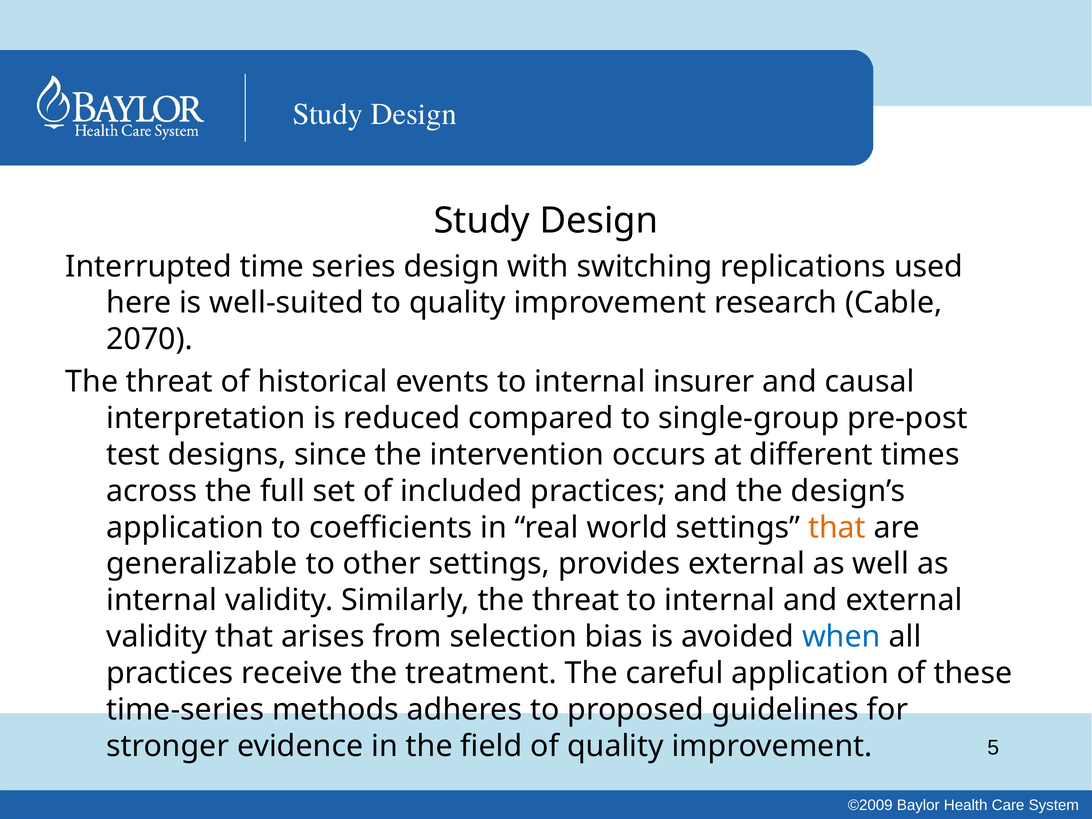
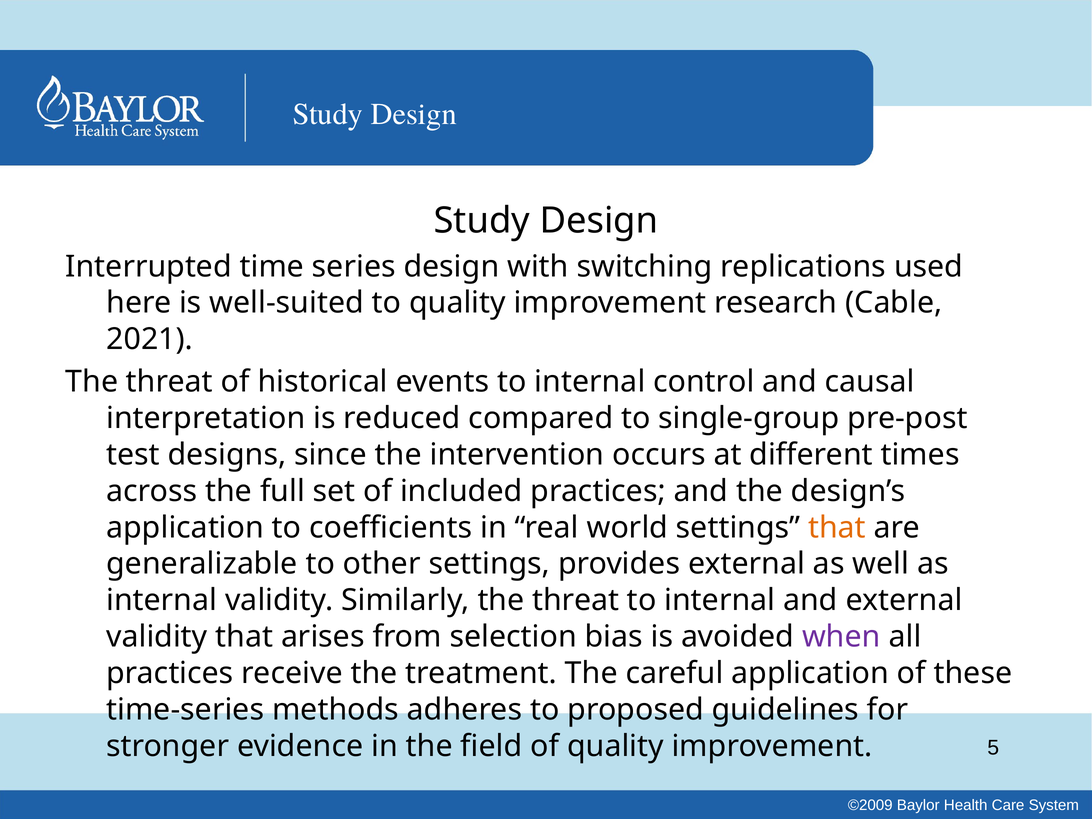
2070: 2070 -> 2021 (150, 339)
insurer: insurer -> control (704, 382)
when colour: blue -> purple (841, 637)
